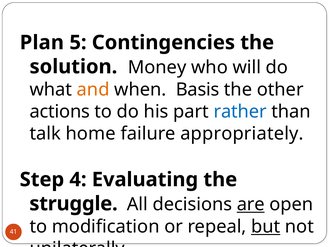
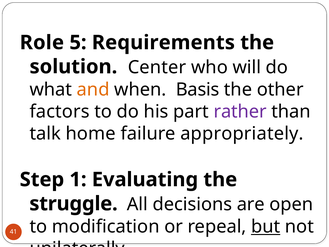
Plan: Plan -> Role (42, 43)
Contingencies: Contingencies -> Requirements (163, 43)
Money: Money -> Center (157, 67)
actions: actions -> factors (60, 111)
rather colour: blue -> purple (240, 111)
4: 4 -> 1 (78, 179)
are underline: present -> none (251, 204)
